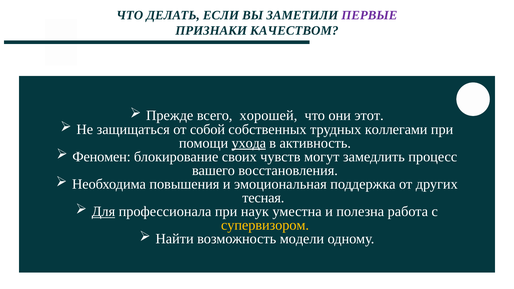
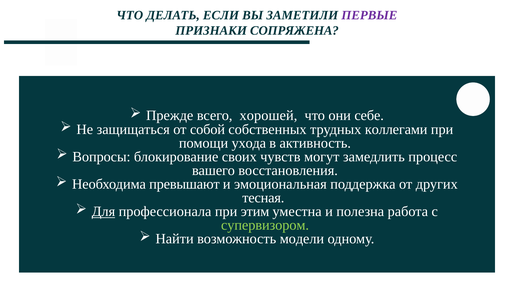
КАЧЕСТВОМ: КАЧЕСТВОМ -> СОПРЯЖЕНА (294, 31)
этот: этот -> себе (369, 116)
ухода underline: present -> none (249, 143)
Феномен: Феномен -> Вопросы (101, 157)
повышения: повышения -> превышают (184, 184)
наук: наук -> этим (255, 212)
супервизором colour: yellow -> light green (265, 225)
